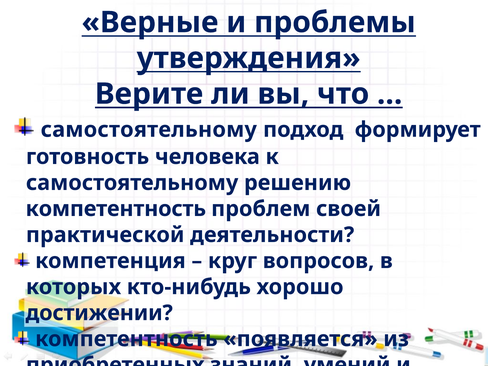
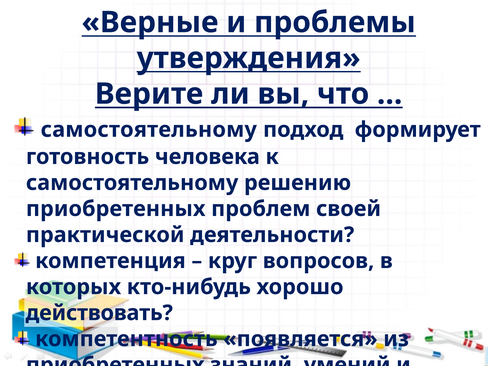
компетентность: компетентность -> приобретенных (116, 209)
достижении: достижении -> действовать (99, 313)
